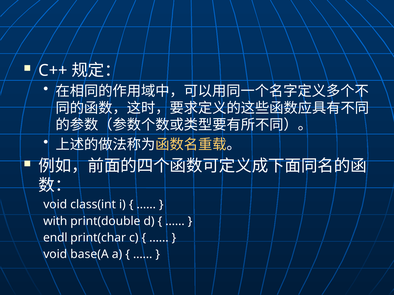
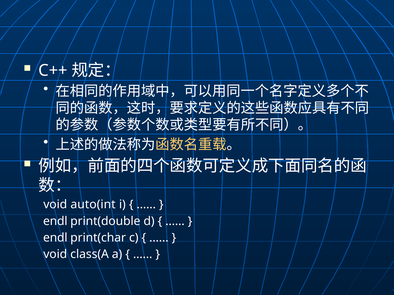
class(int: class(int -> auto(int (93, 205)
with: with -> endl (55, 221)
base(A: base(A -> class(A (90, 255)
